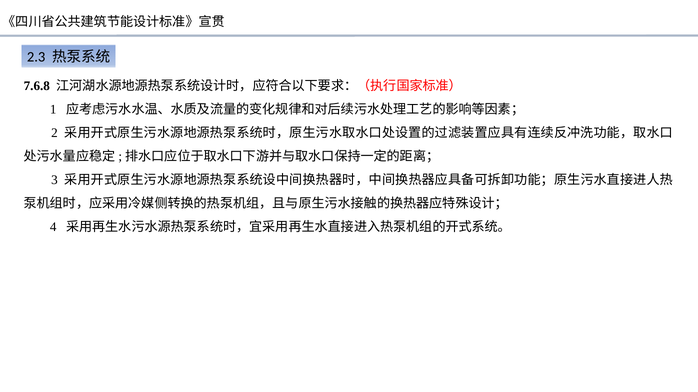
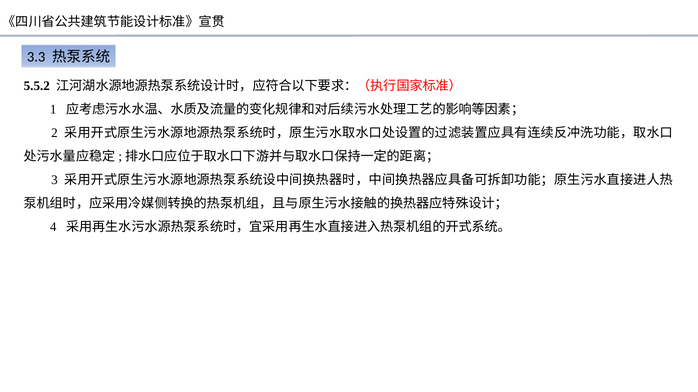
2.3: 2.3 -> 3.3 (36, 57)
7.6.8: 7.6.8 -> 5.5.2 (37, 86)
